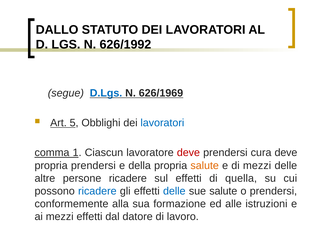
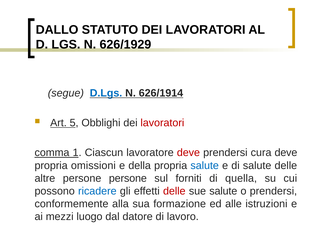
626/1992: 626/1992 -> 626/1929 (125, 44)
626/1969: 626/1969 -> 626/1914 (161, 93)
lavoratori colour: blue -> red (162, 122)
propria prendersi: prendersi -> omissioni (93, 165)
salute colour: orange -> blue (205, 165)
di mezzi: mezzi -> salute (257, 165)
persone ricadere: ricadere -> persone (128, 178)
sul effetti: effetti -> forniti (189, 178)
delle colour: blue -> red (174, 191)
mezzi effetti: effetti -> luogo (89, 216)
